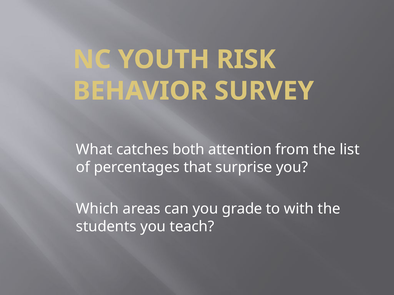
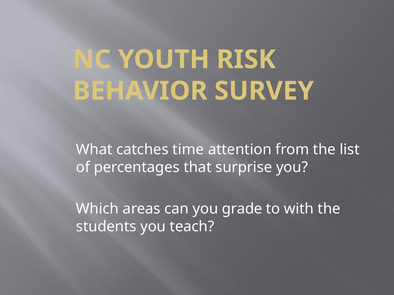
both: both -> time (188, 150)
